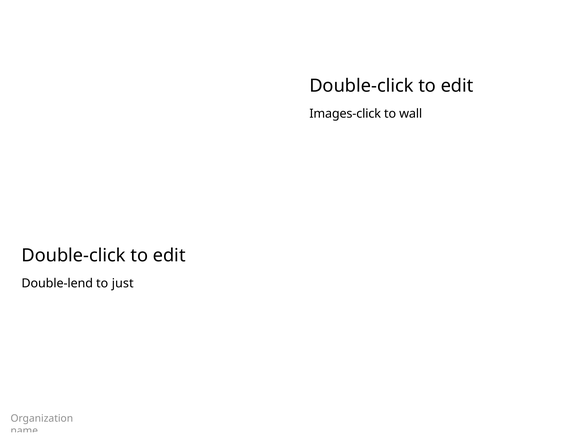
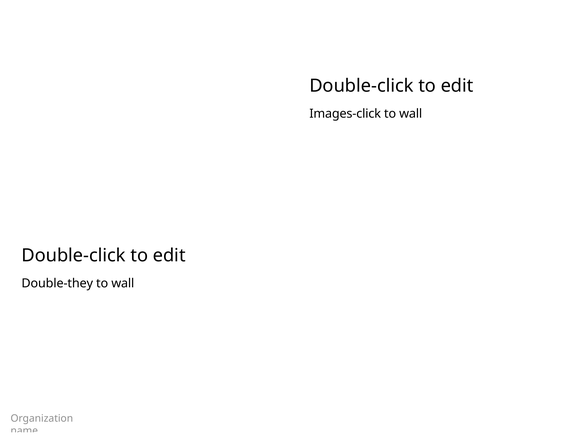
Double-lend: Double-lend -> Double-they (57, 284)
just: just -> wall (123, 284)
